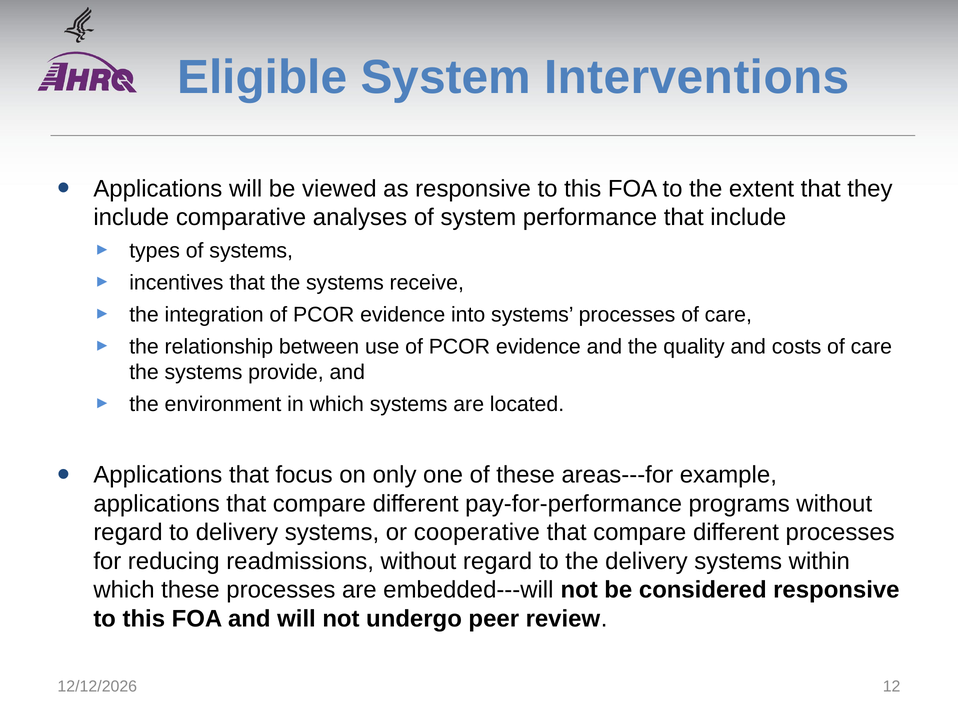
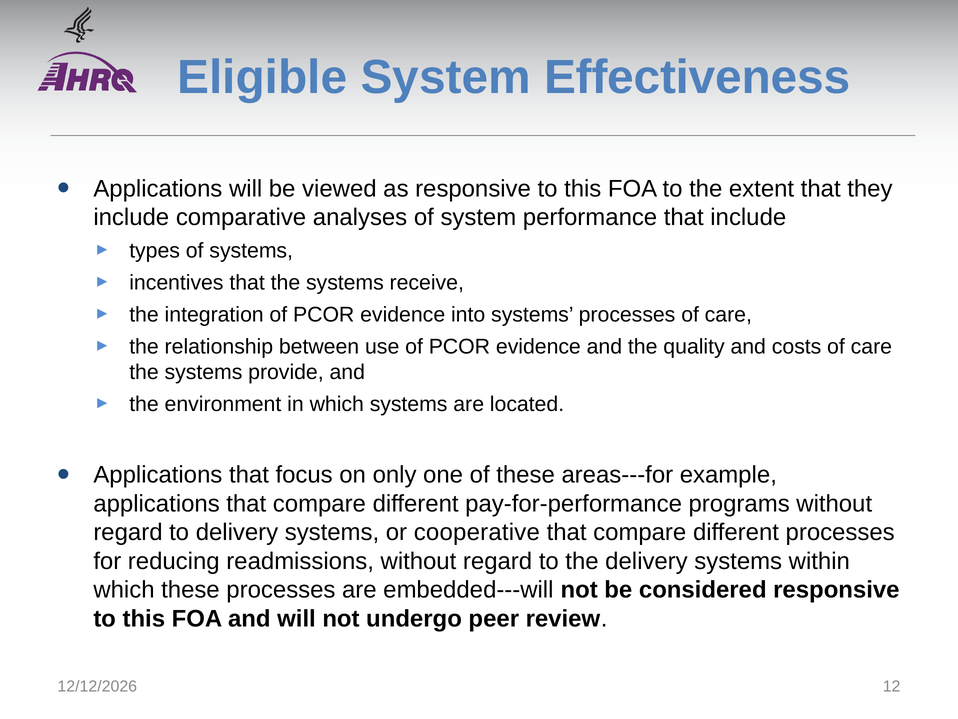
Interventions: Interventions -> Effectiveness (697, 78)
